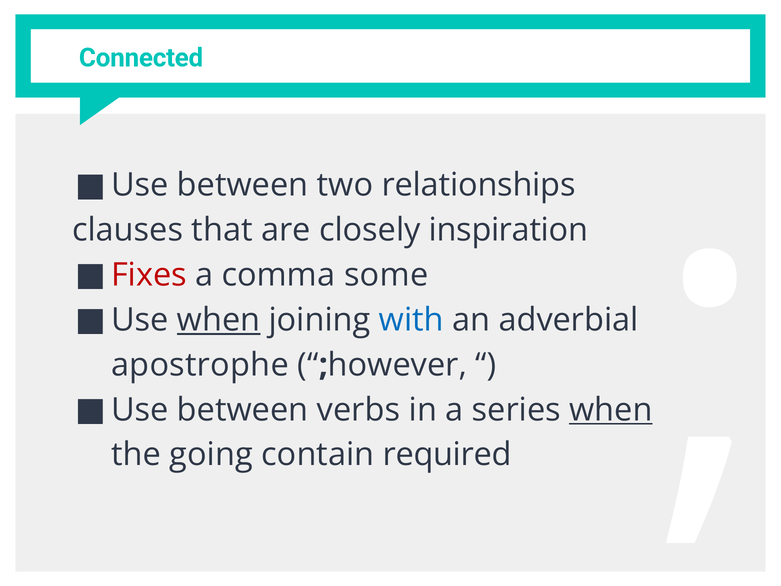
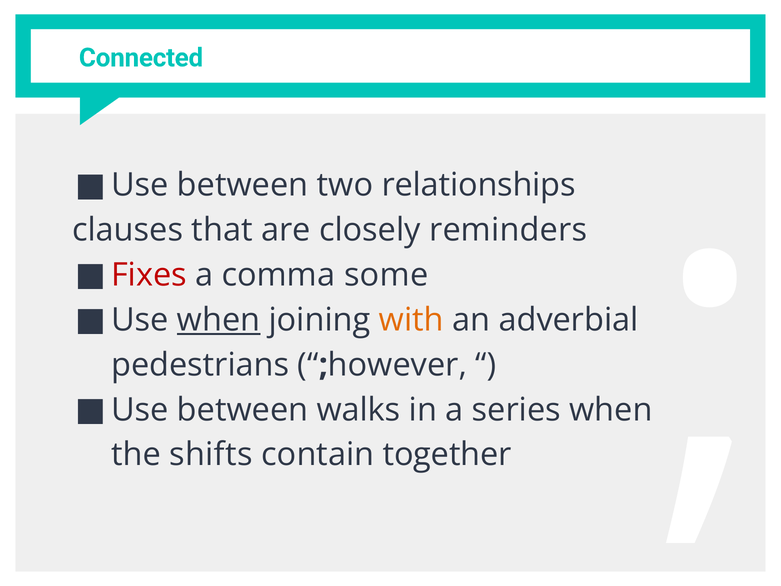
inspiration: inspiration -> reminders (508, 230)
with colour: blue -> orange (411, 320)
apostrophe: apostrophe -> pedestrians (200, 365)
verbs: verbs -> walks (359, 410)
when underline: present -> none (611, 410)
going: going -> shifts (211, 454)
required: required -> together (447, 454)
